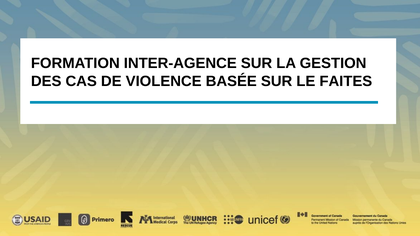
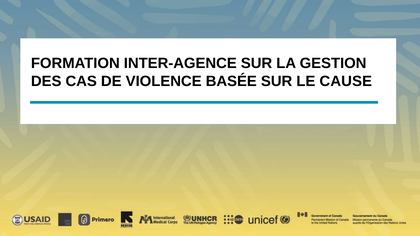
FAITES: FAITES -> CAUSE (346, 81)
